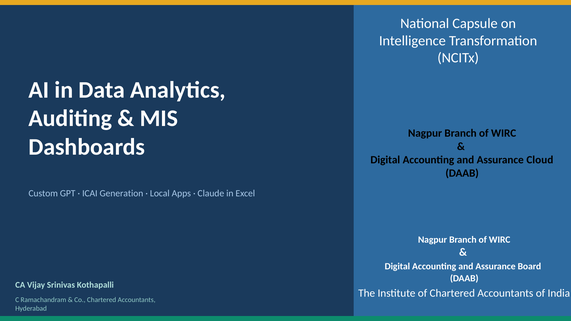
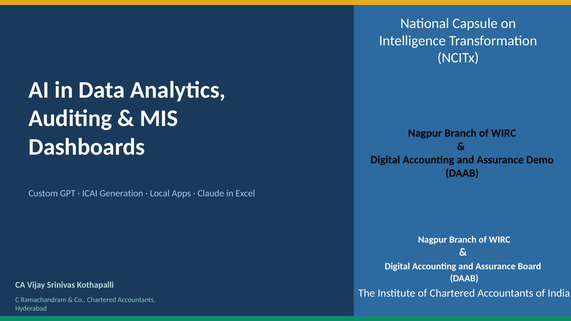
Cloud: Cloud -> Demo (540, 160)
